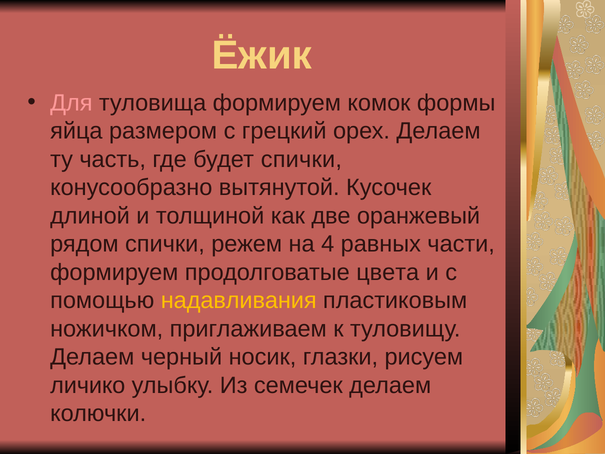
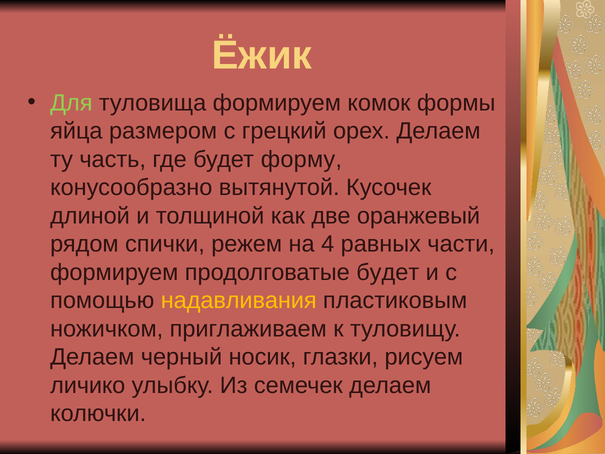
Для colour: pink -> light green (71, 103)
будет спички: спички -> форму (301, 159)
продолговатые цвета: цвета -> будет (388, 272)
